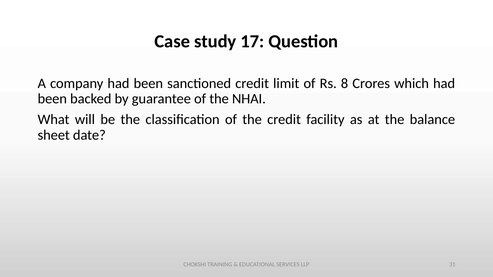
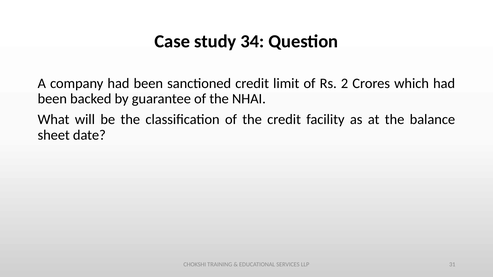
17: 17 -> 34 (252, 41)
8: 8 -> 2 (345, 83)
